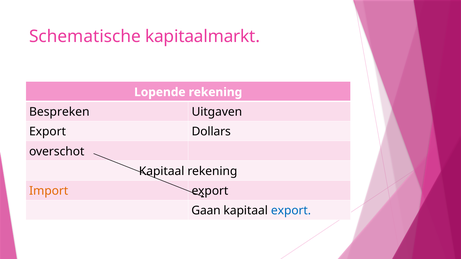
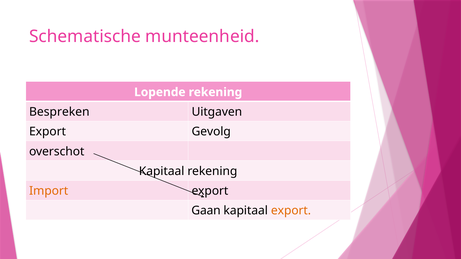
kapitaalmarkt: kapitaalmarkt -> munteenheid (202, 36)
Dollars: Dollars -> Gevolg (211, 132)
export colour: blue -> orange (291, 211)
